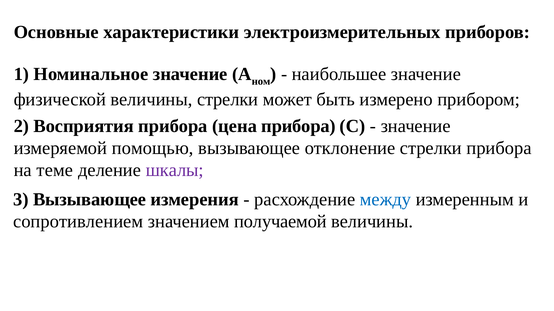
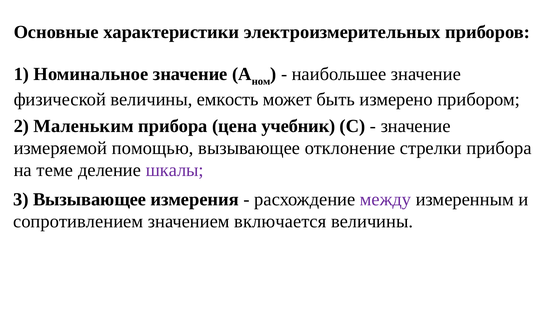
величины стрелки: стрелки -> емкость (228, 100)
Восприятия: Восприятия -> Маленьким (84, 126)
цена прибора: прибора -> учебник (298, 126)
между colour: blue -> purple (386, 200)
получаемой: получаемой -> включается (280, 222)
